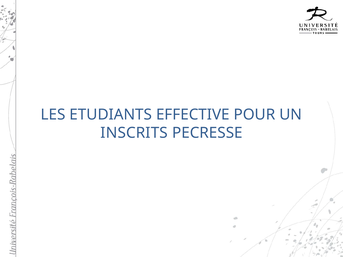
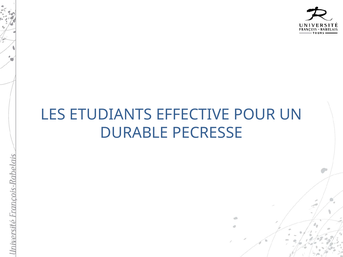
INSCRITS: INSCRITS -> DURABLE (134, 133)
